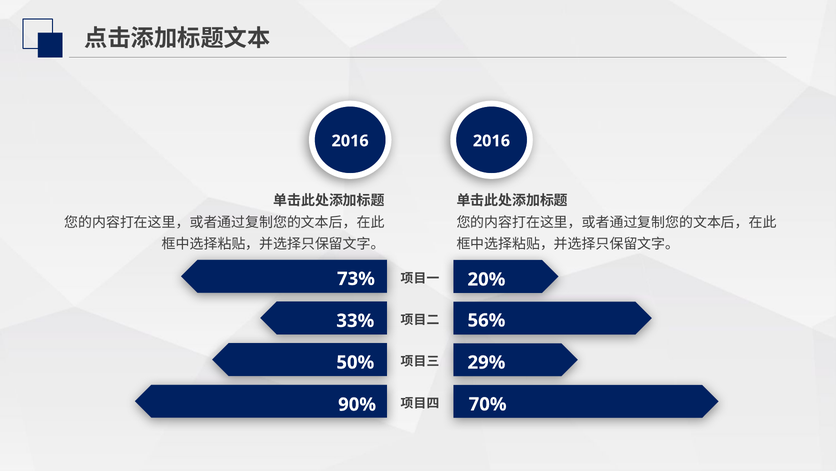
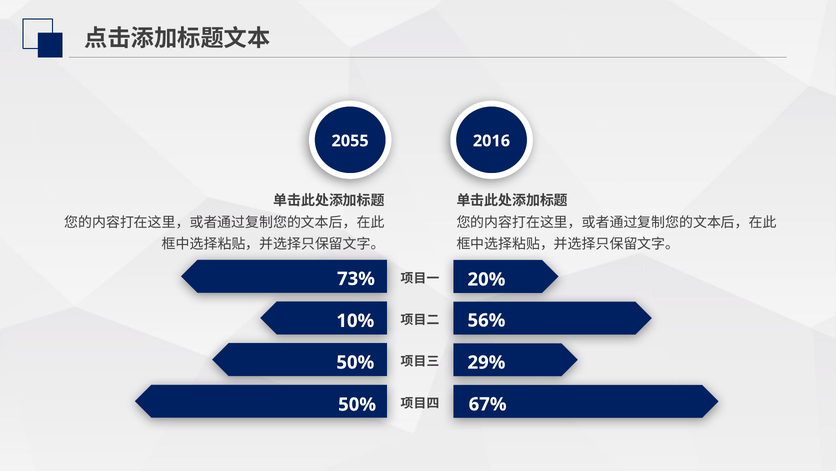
2016: 2016 -> 2055 (350, 141)
33%: 33% -> 10% (355, 320)
70%: 70% -> 67% (488, 404)
90%: 90% -> 50% (357, 404)
